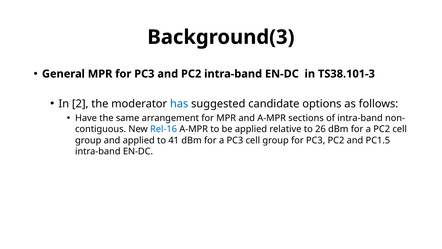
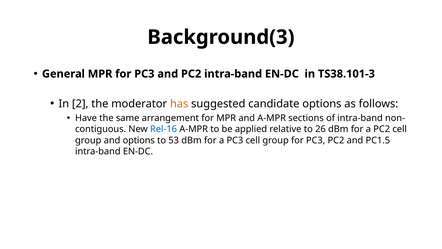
has colour: blue -> orange (179, 104)
and applied: applied -> options (139, 140)
41: 41 -> 53 (174, 140)
